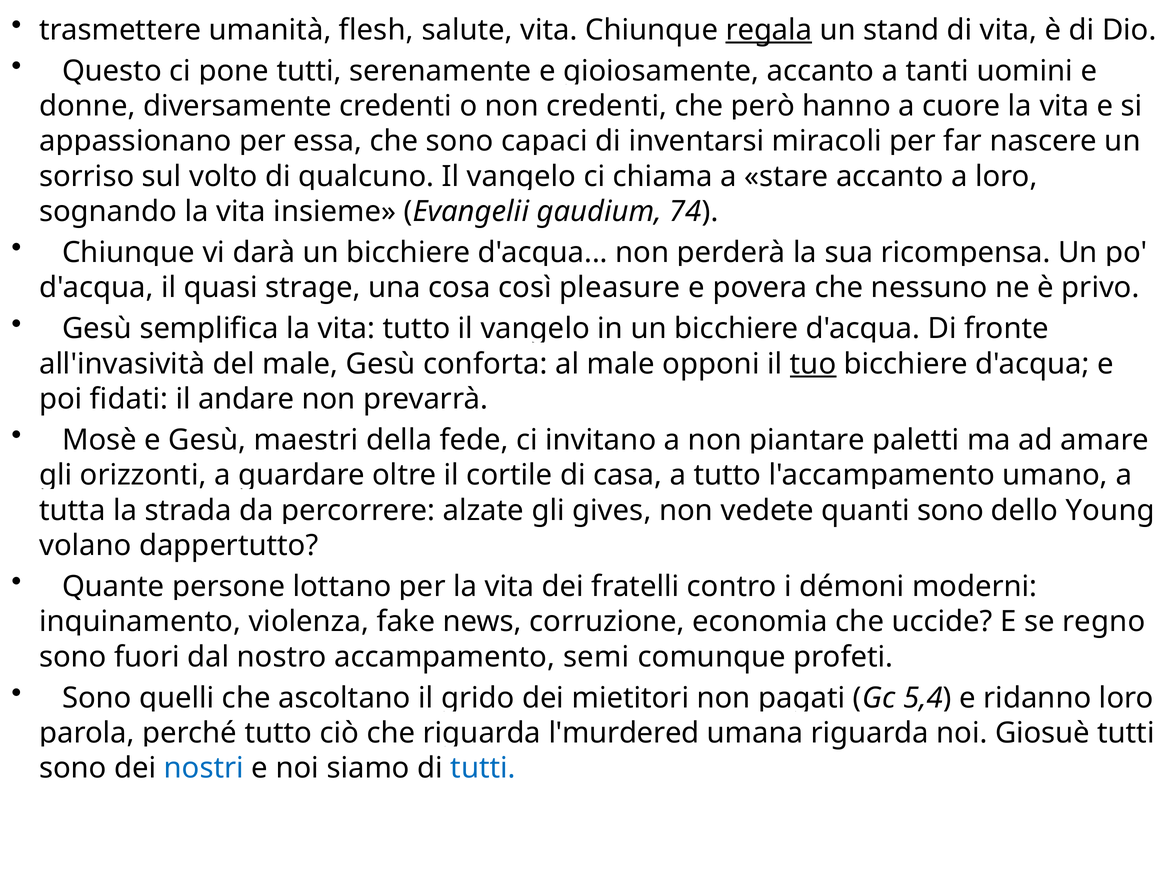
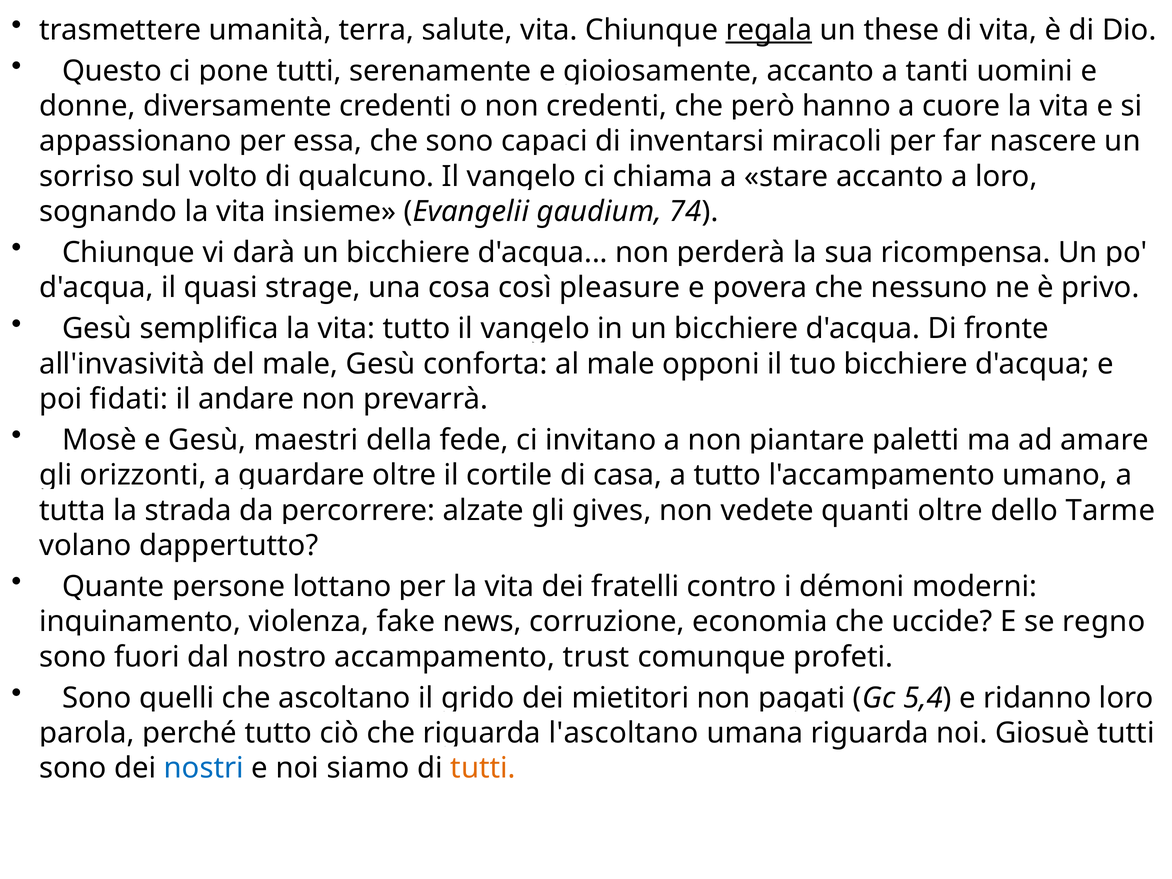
flesh: flesh -> terra (376, 30)
stand: stand -> these (901, 30)
tuo underline: present -> none (813, 364)
quanti sono: sono -> oltre (950, 510)
Young: Young -> Tarme (1110, 510)
semi: semi -> trust (596, 657)
l'murdered: l'murdered -> l'ascoltano (624, 733)
tutti colour: blue -> orange (483, 768)
